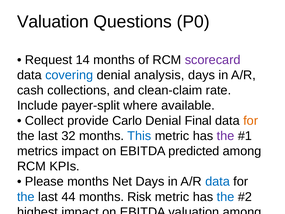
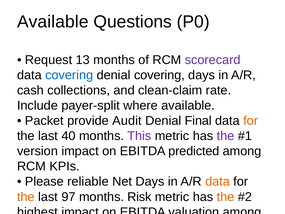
Valuation: Valuation -> Available (53, 22)
14: 14 -> 13 (83, 60)
denial analysis: analysis -> covering (159, 75)
Collect: Collect -> Packet (44, 121)
Carlo: Carlo -> Audit (127, 121)
32: 32 -> 40 (68, 136)
This colour: blue -> purple (139, 136)
metrics: metrics -> version (37, 151)
Please months: months -> reliable (88, 181)
data colour: blue -> orange (218, 181)
the colour: blue -> orange (26, 197)
44: 44 -> 97 (68, 197)
the colour: blue -> orange (226, 197)
